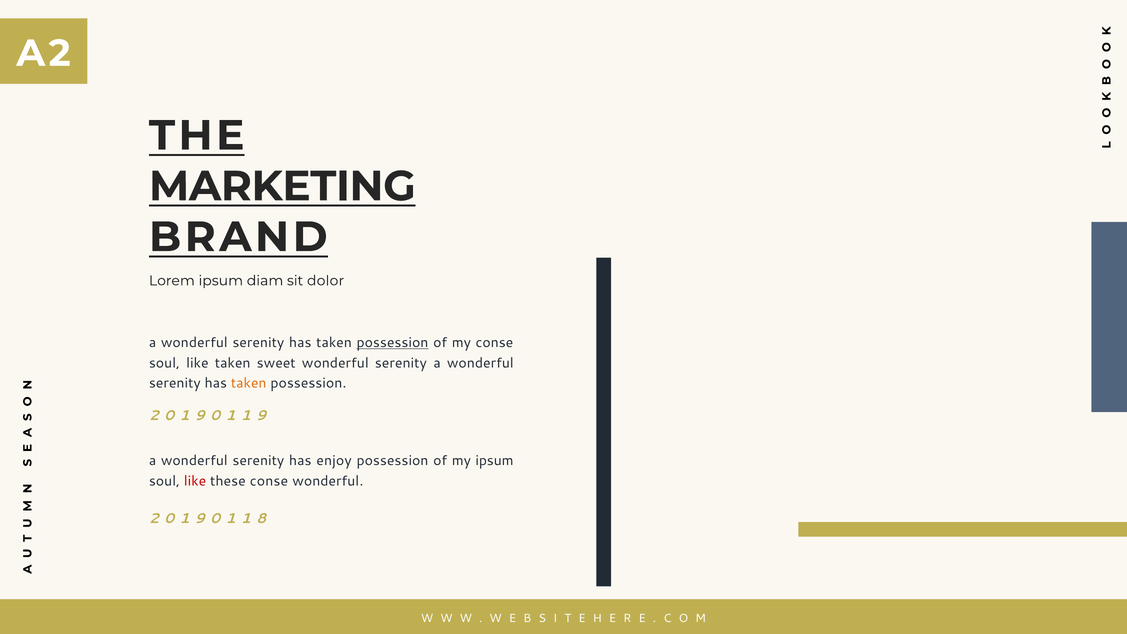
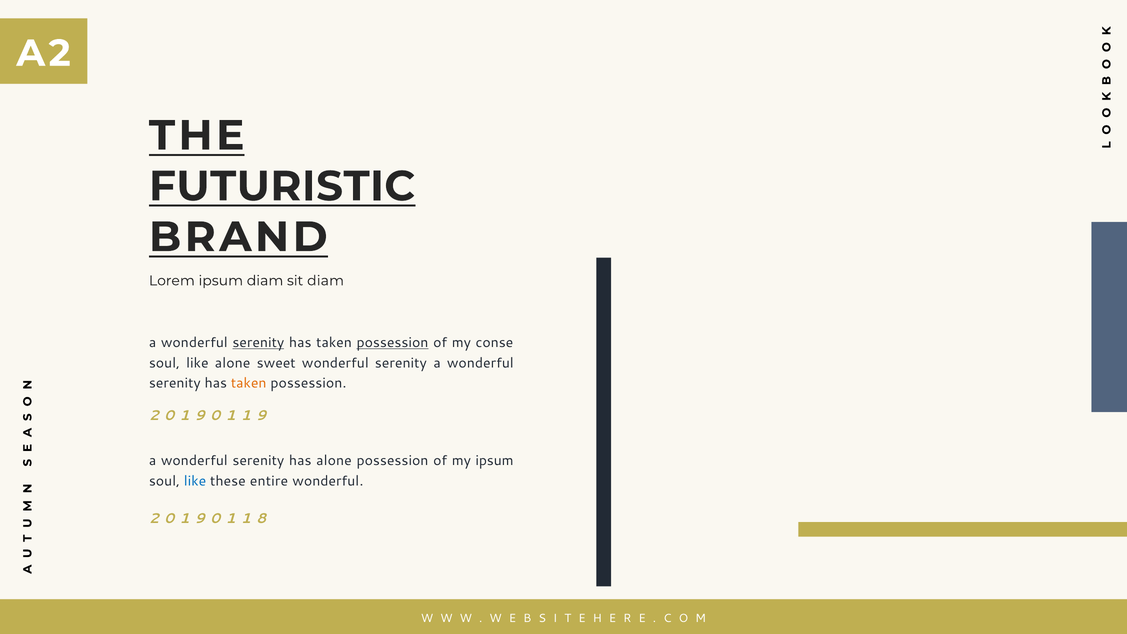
MARKETING: MARKETING -> FUTURISTIC (282, 186)
sit dolor: dolor -> diam (326, 281)
serenity underline: none -> present (258, 343)
like taken: taken -> alone (233, 363)
has enjoy: enjoy -> alone (334, 461)
like colour: red -> blue (195, 481)
these conse: conse -> entire (269, 481)
